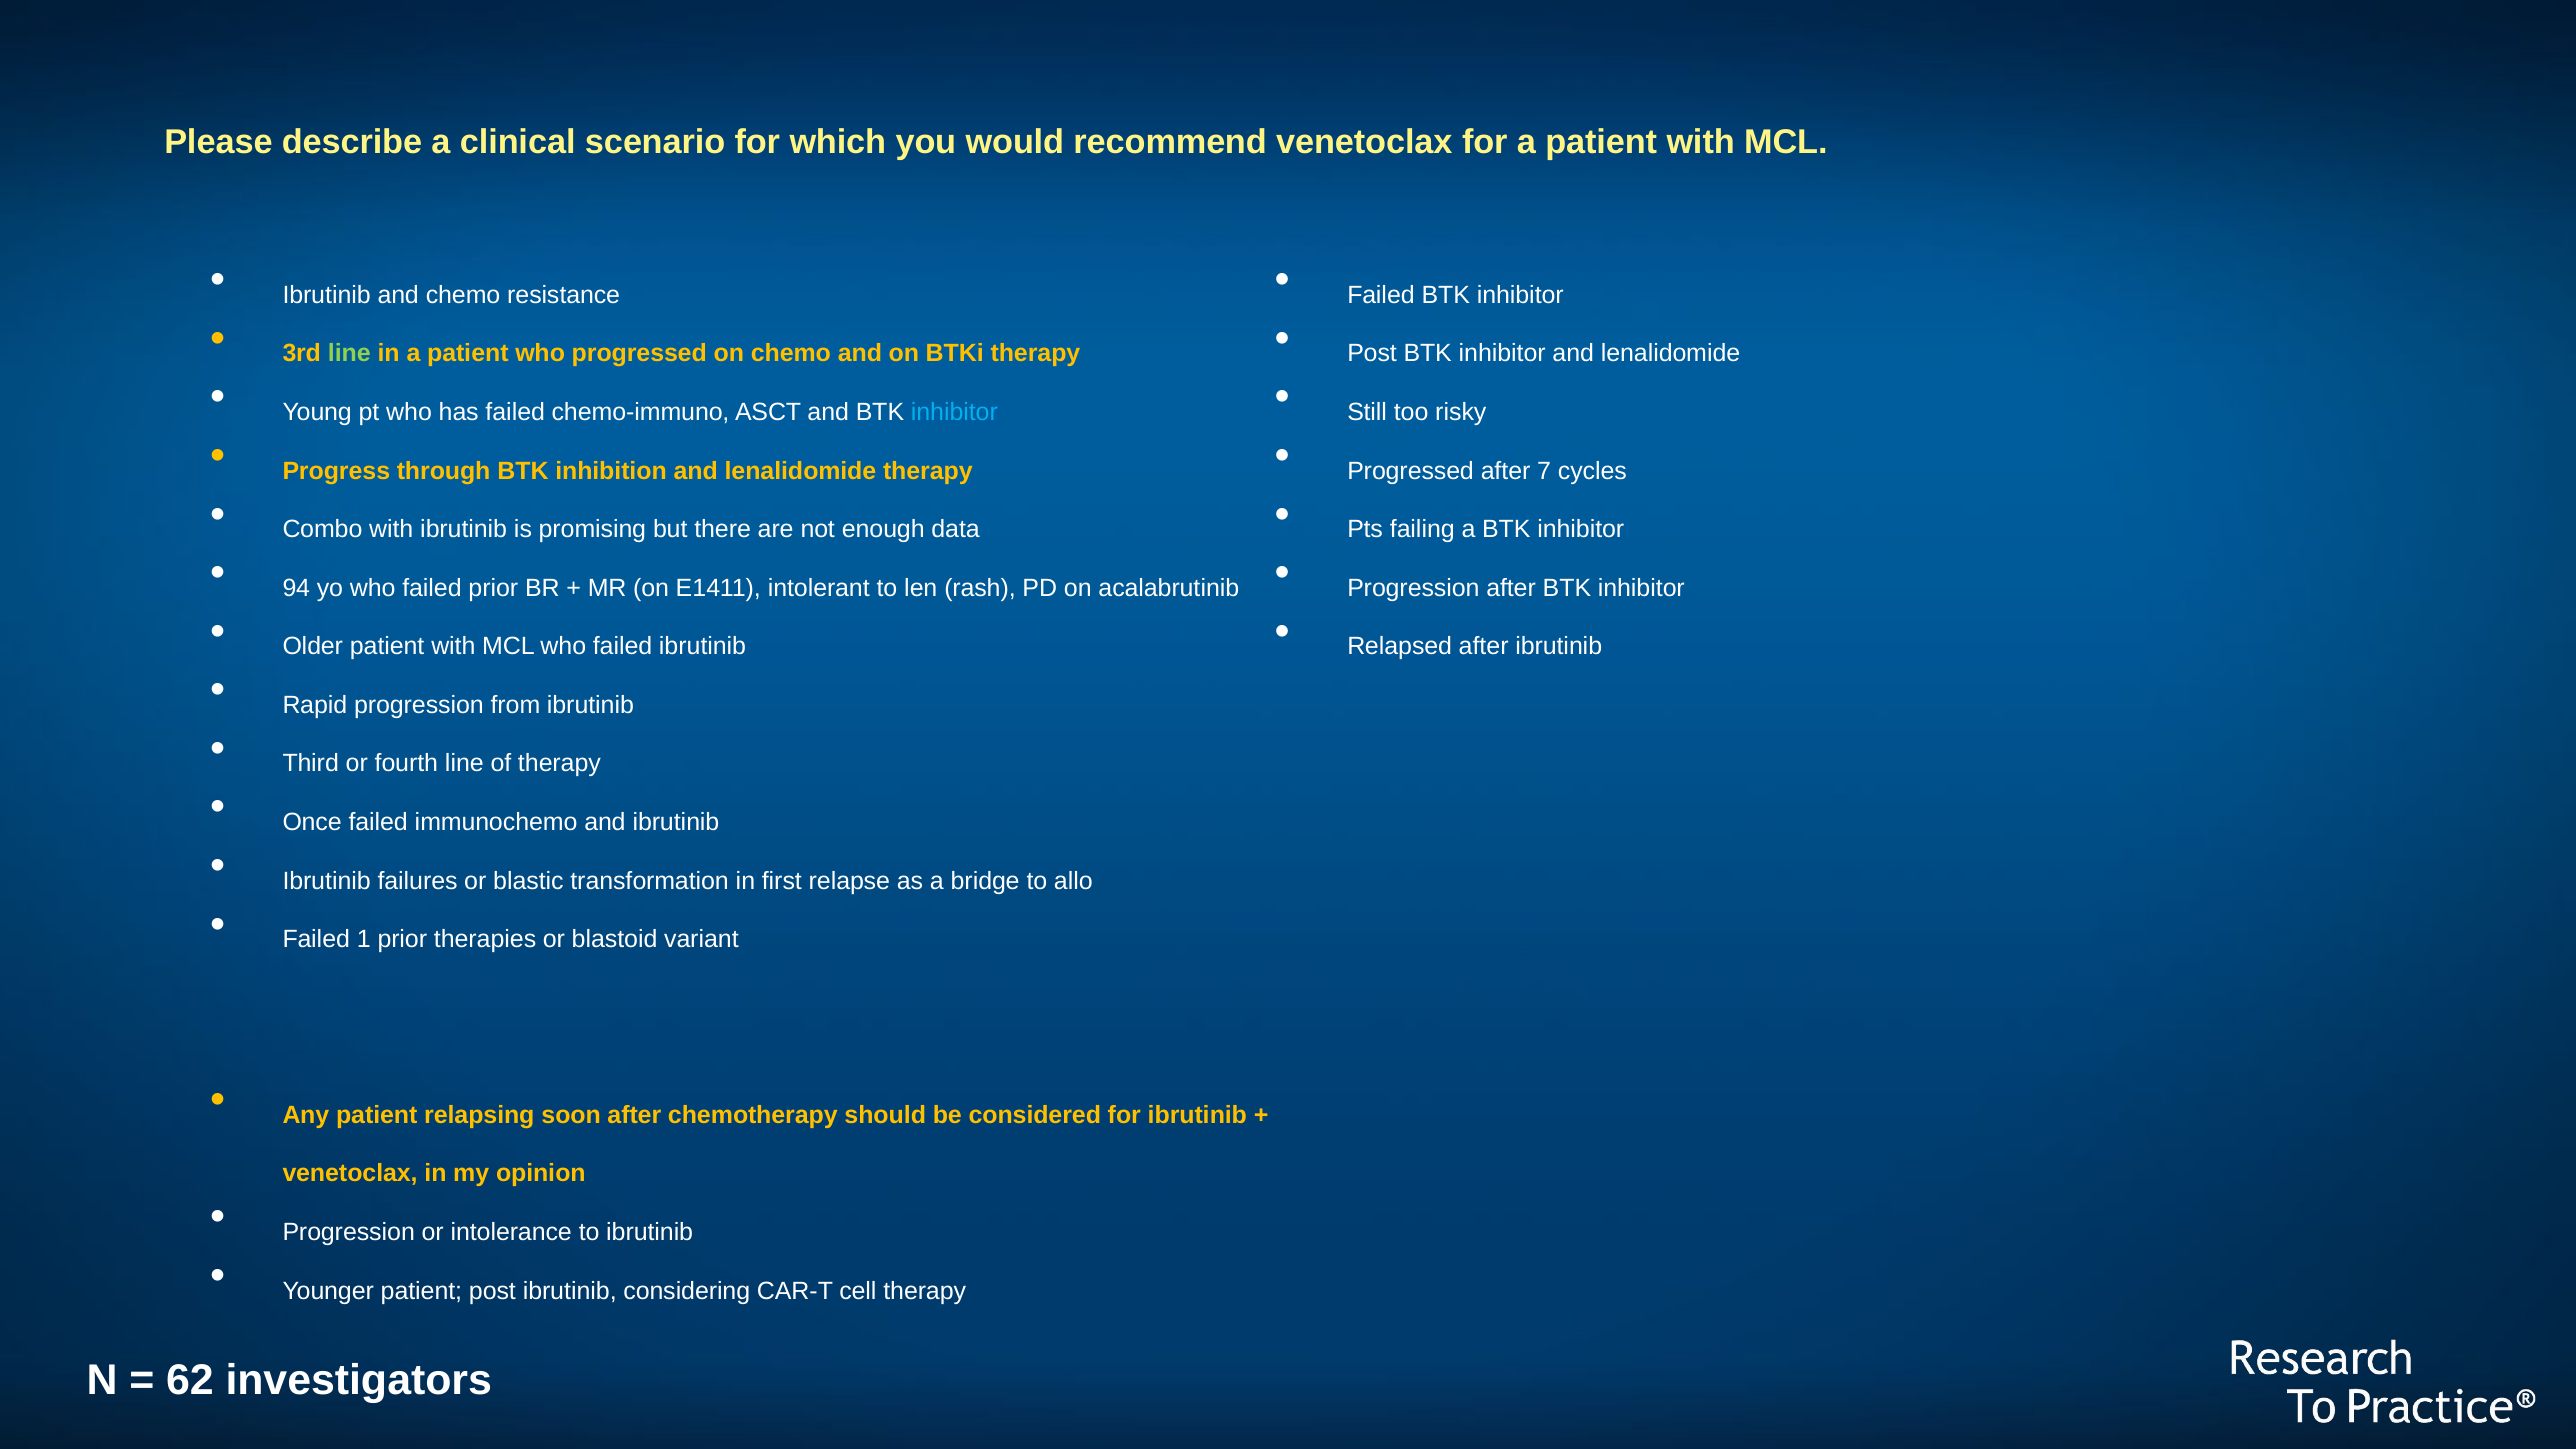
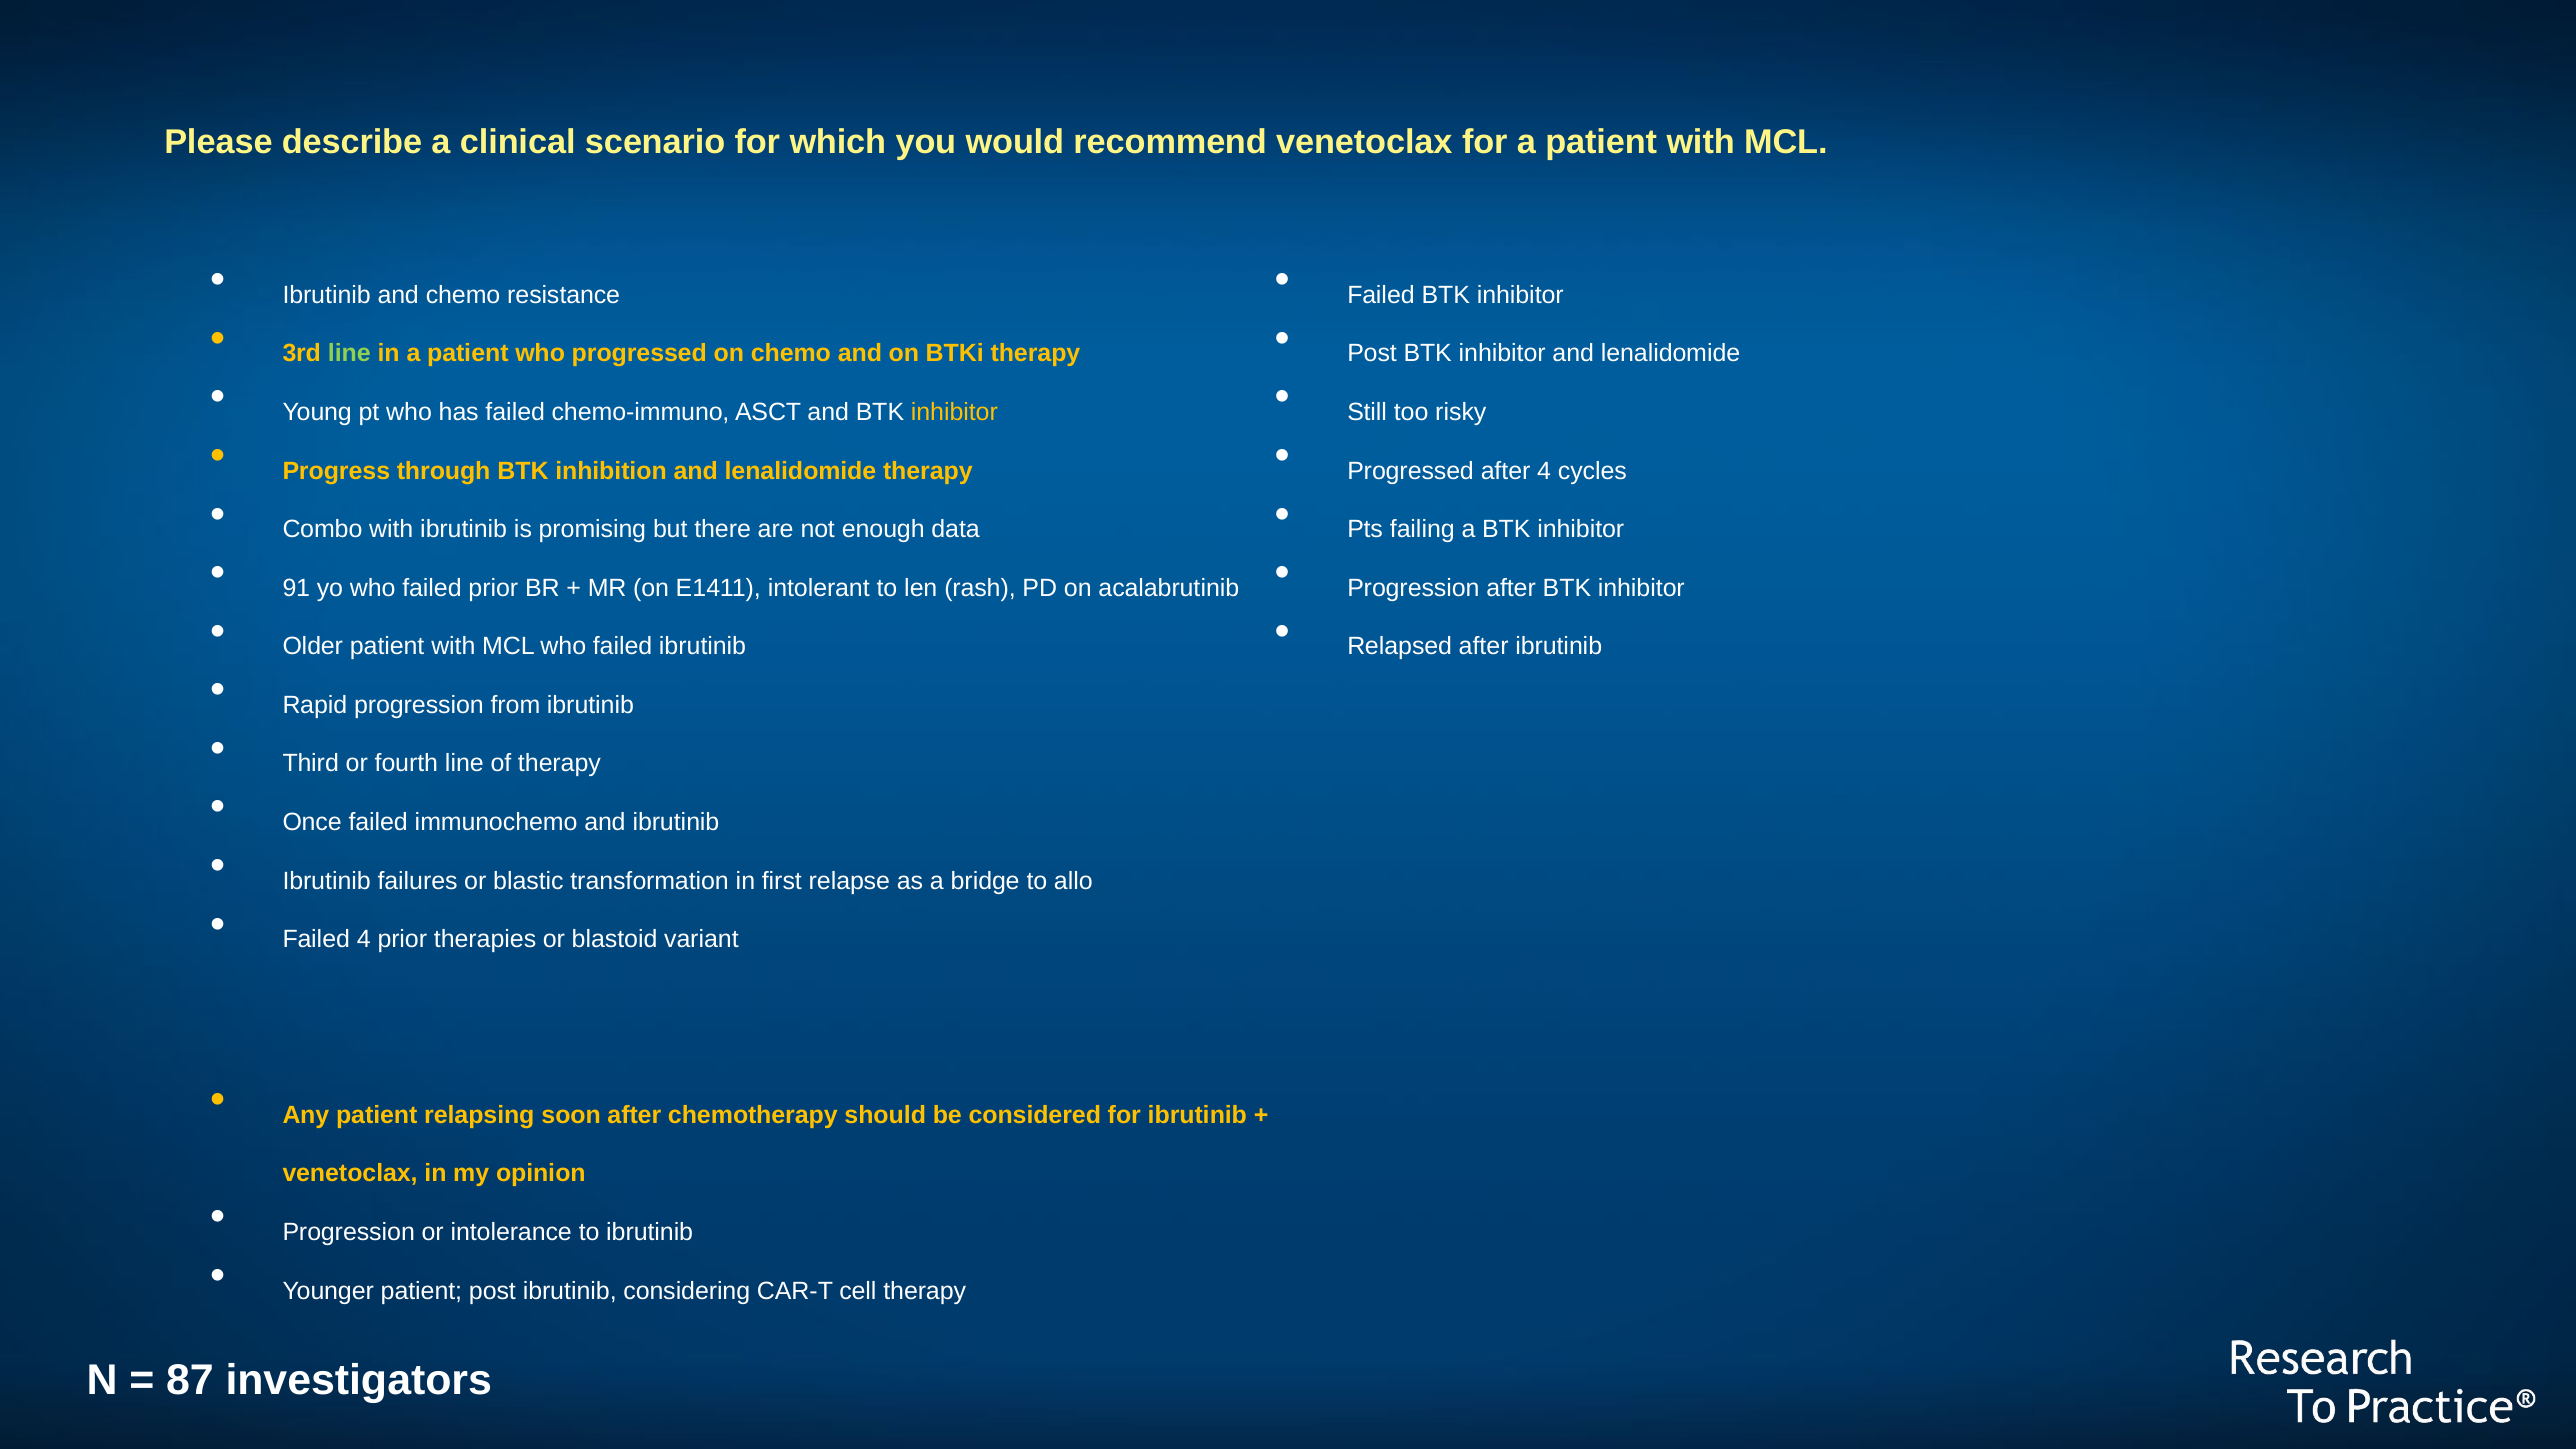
inhibitor colour: light blue -> yellow (954, 412)
after 7: 7 -> 4 (1544, 471)
94: 94 -> 91 (296, 588)
Failed 1: 1 -> 4 (364, 939)
62: 62 -> 87 (190, 1380)
